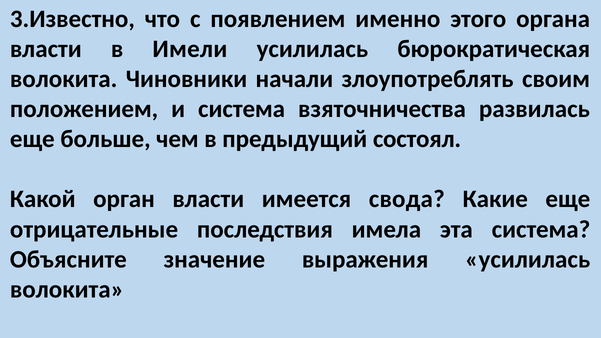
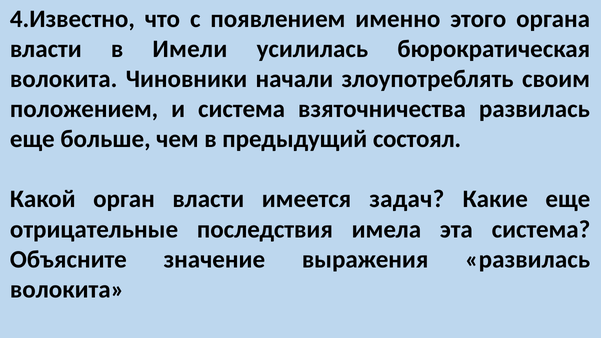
3.Известно: 3.Известно -> 4.Известно (72, 19)
свода: свода -> задач (407, 199)
выражения усилилась: усилилась -> развилась (528, 259)
